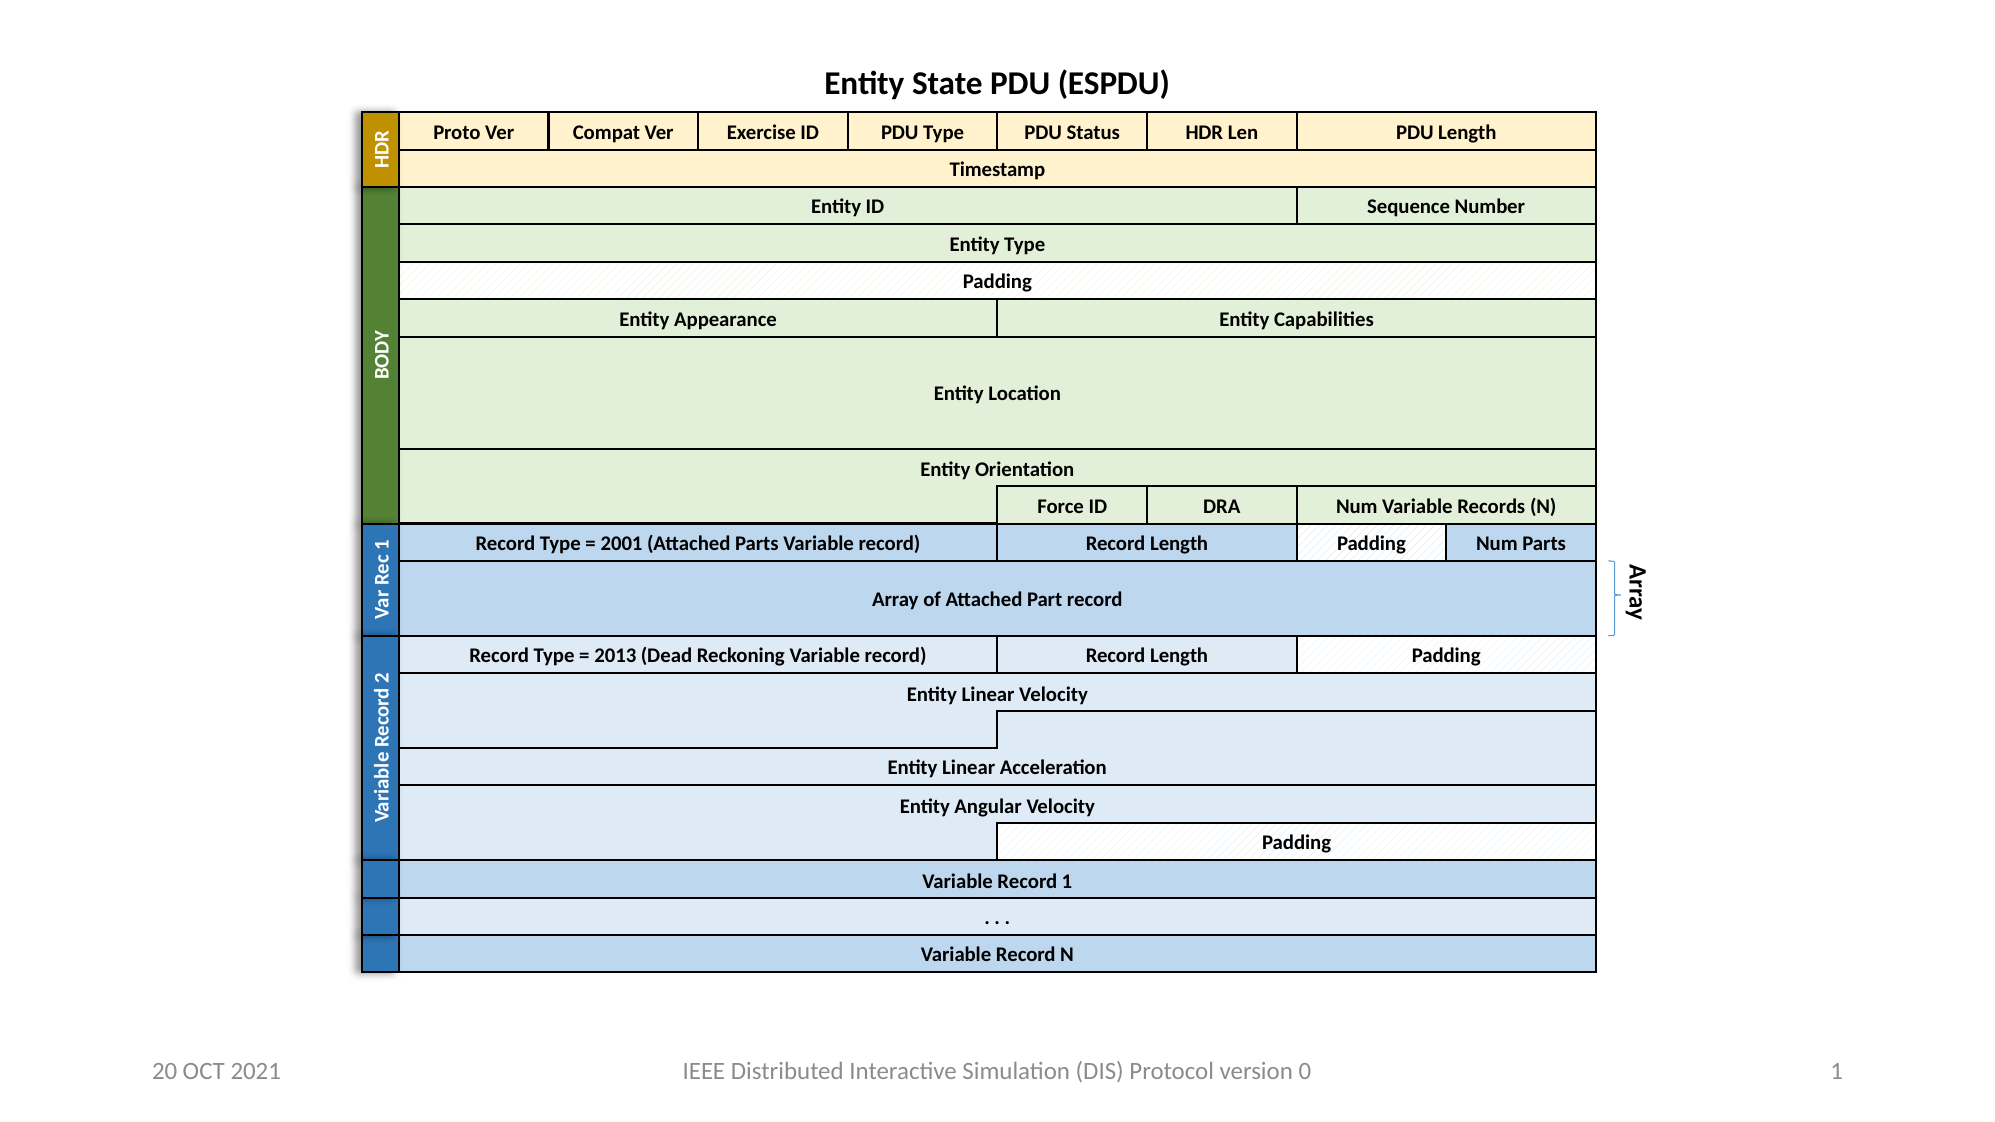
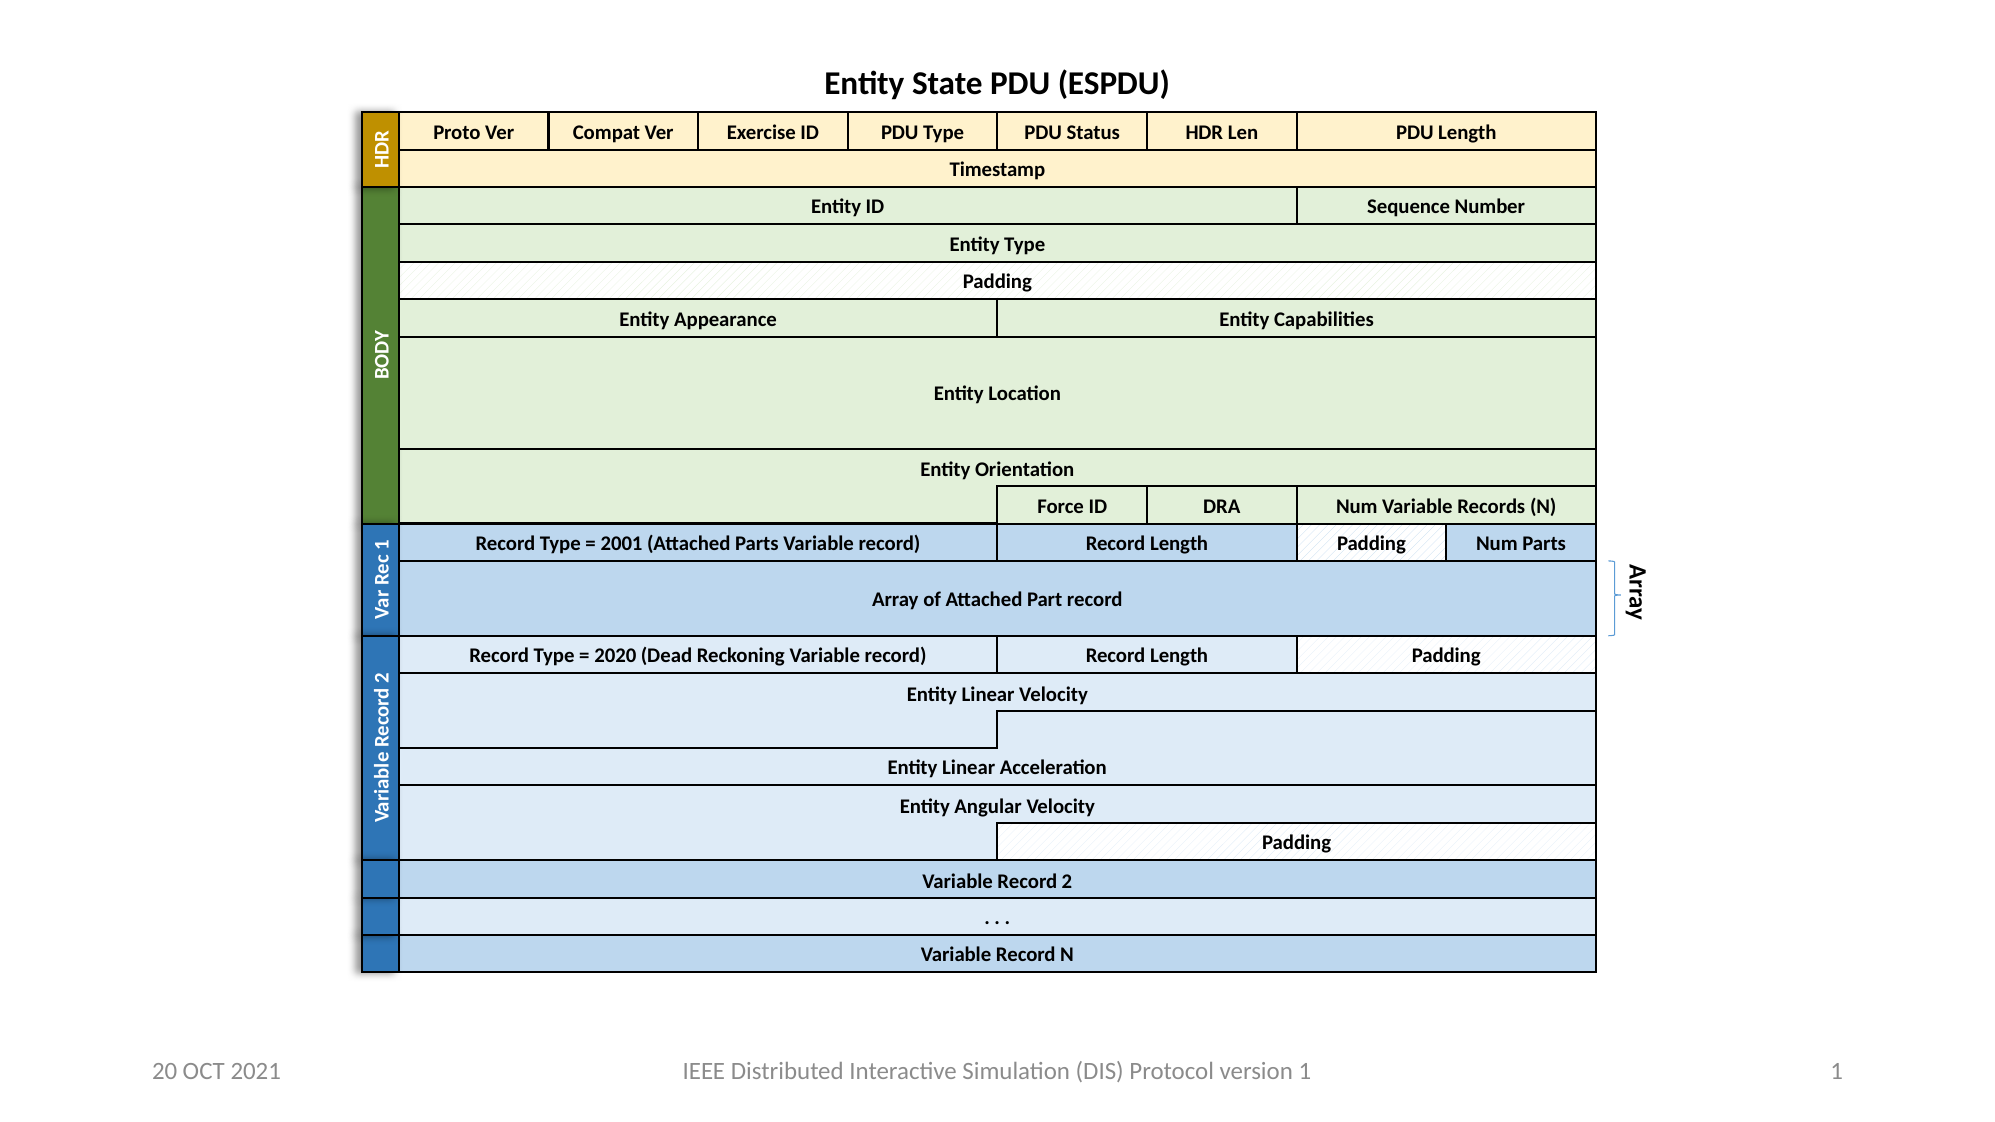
2013: 2013 -> 2020 (615, 656)
Record 1: 1 -> 2 (1067, 881)
version 0: 0 -> 1 (1305, 1072)
